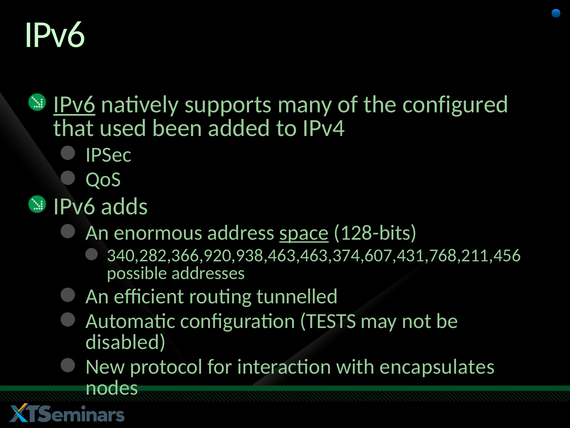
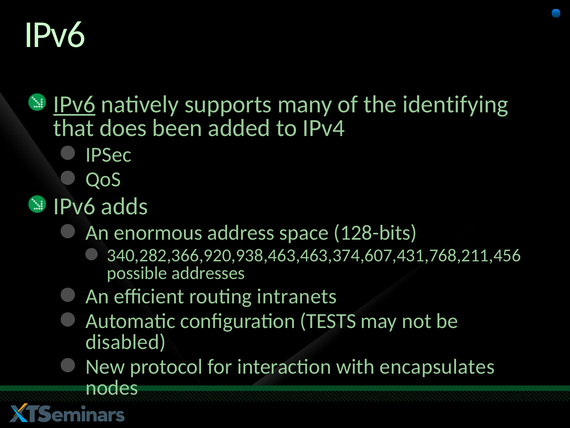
configured: configured -> identifying (455, 104)
used: used -> does (123, 128)
space underline: present -> none (304, 232)
tunnelled: tunnelled -> intranets (297, 296)
